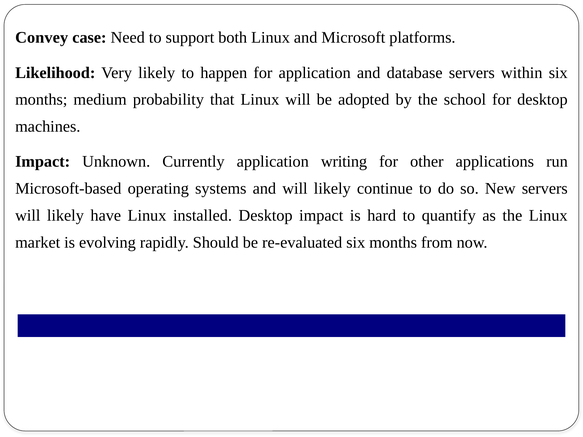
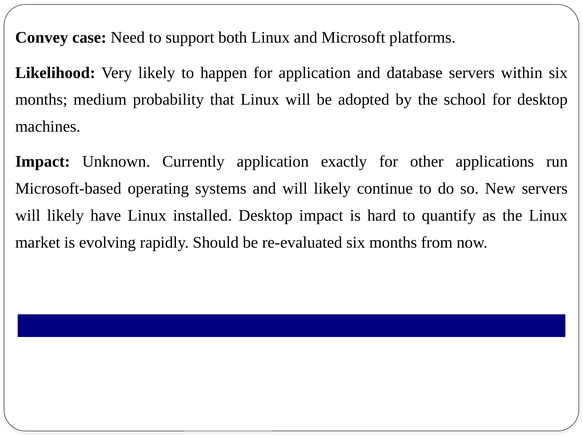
writing: writing -> exactly (344, 162)
